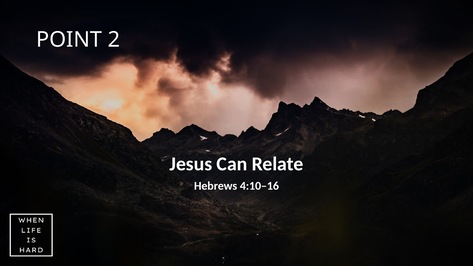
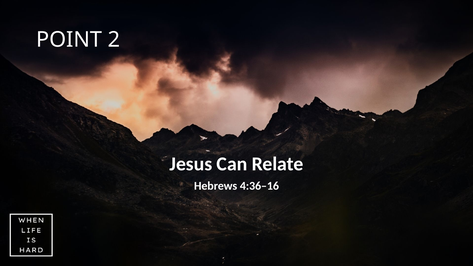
4:10–16: 4:10–16 -> 4:36–16 (259, 186)
